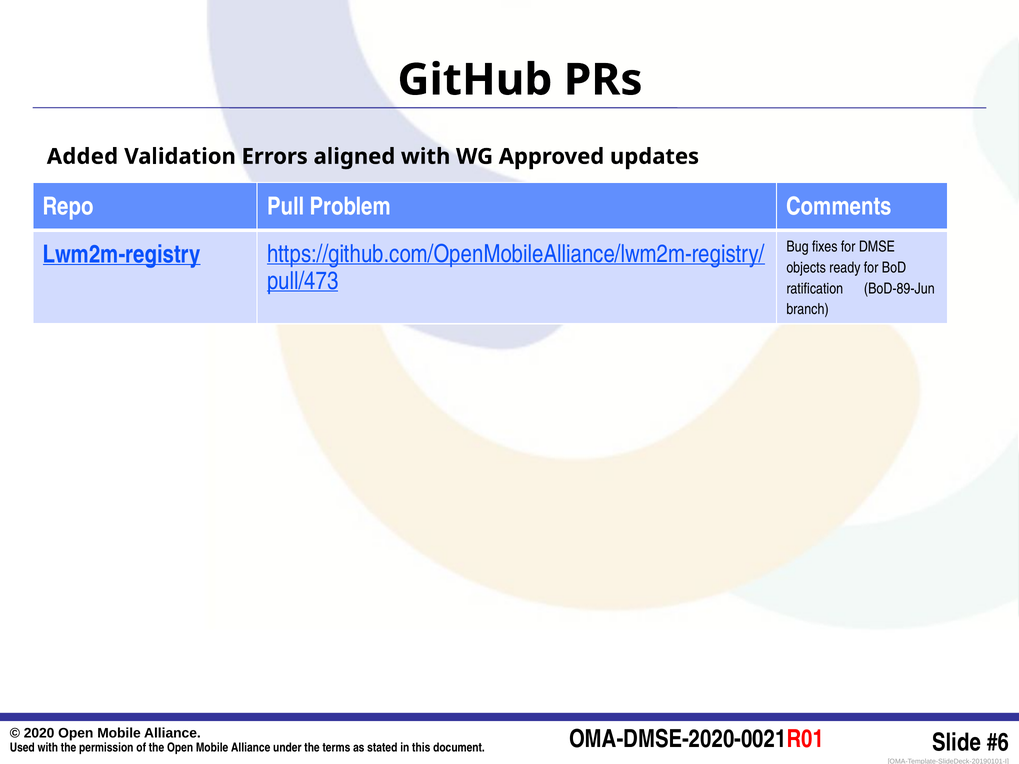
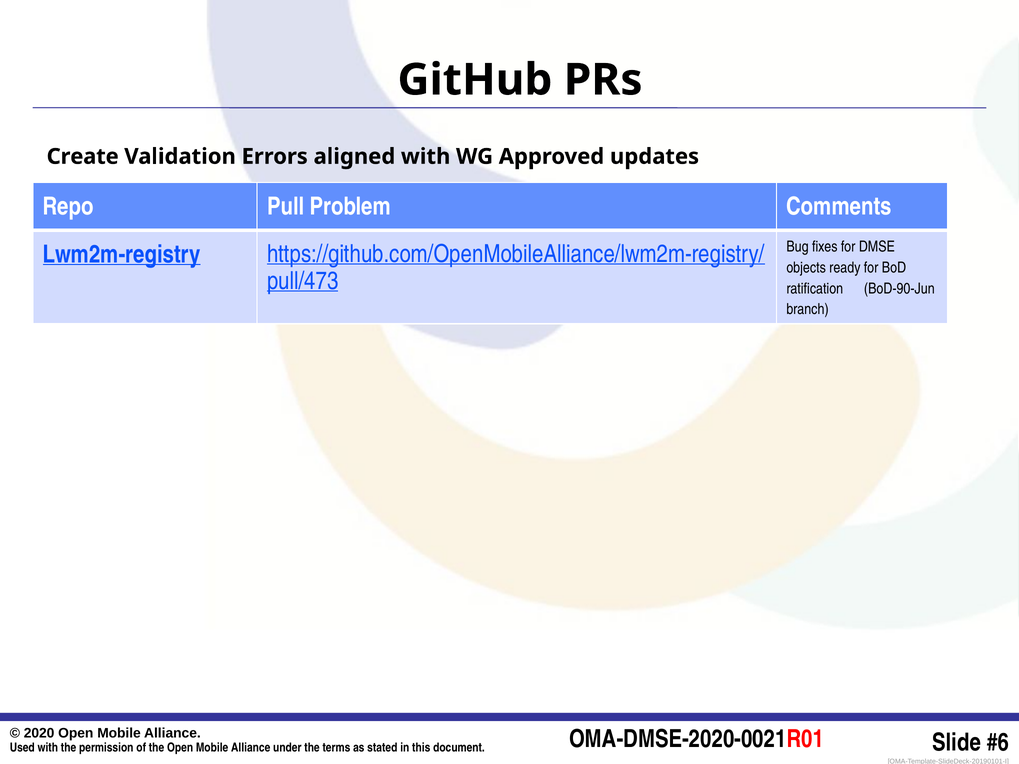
Added: Added -> Create (83, 157)
BoD-89-Jun: BoD-89-Jun -> BoD-90-Jun (899, 289)
